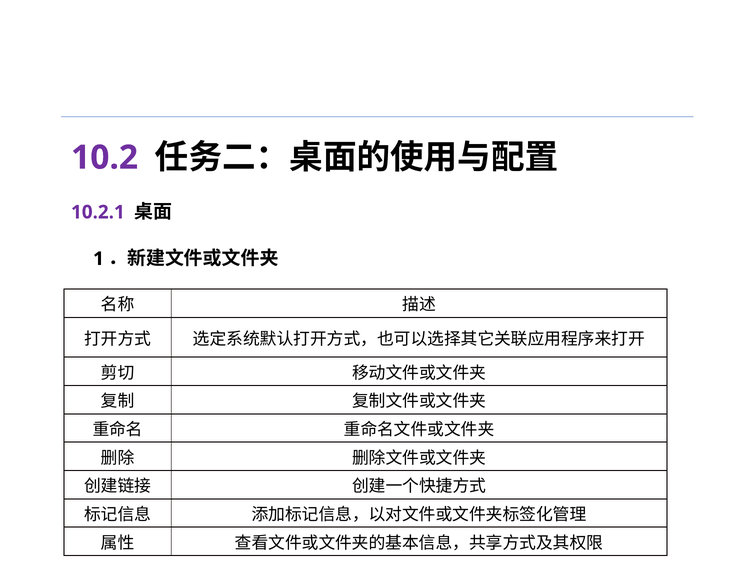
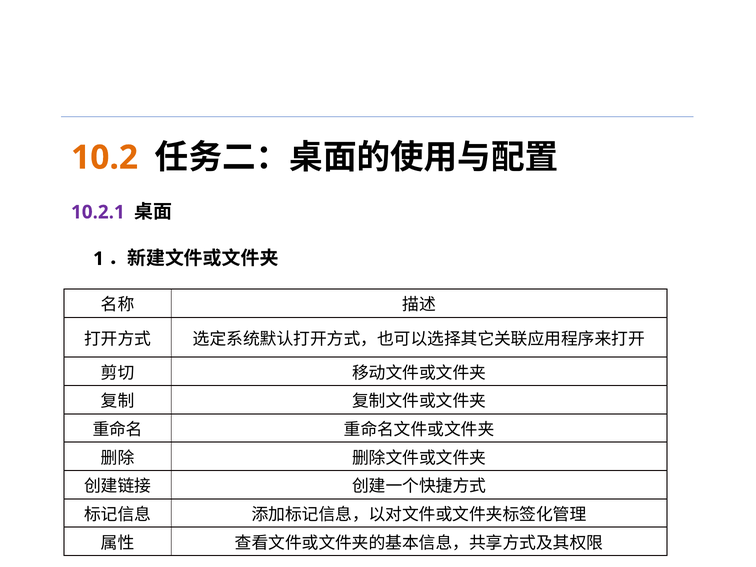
10.2 colour: purple -> orange (105, 158)
